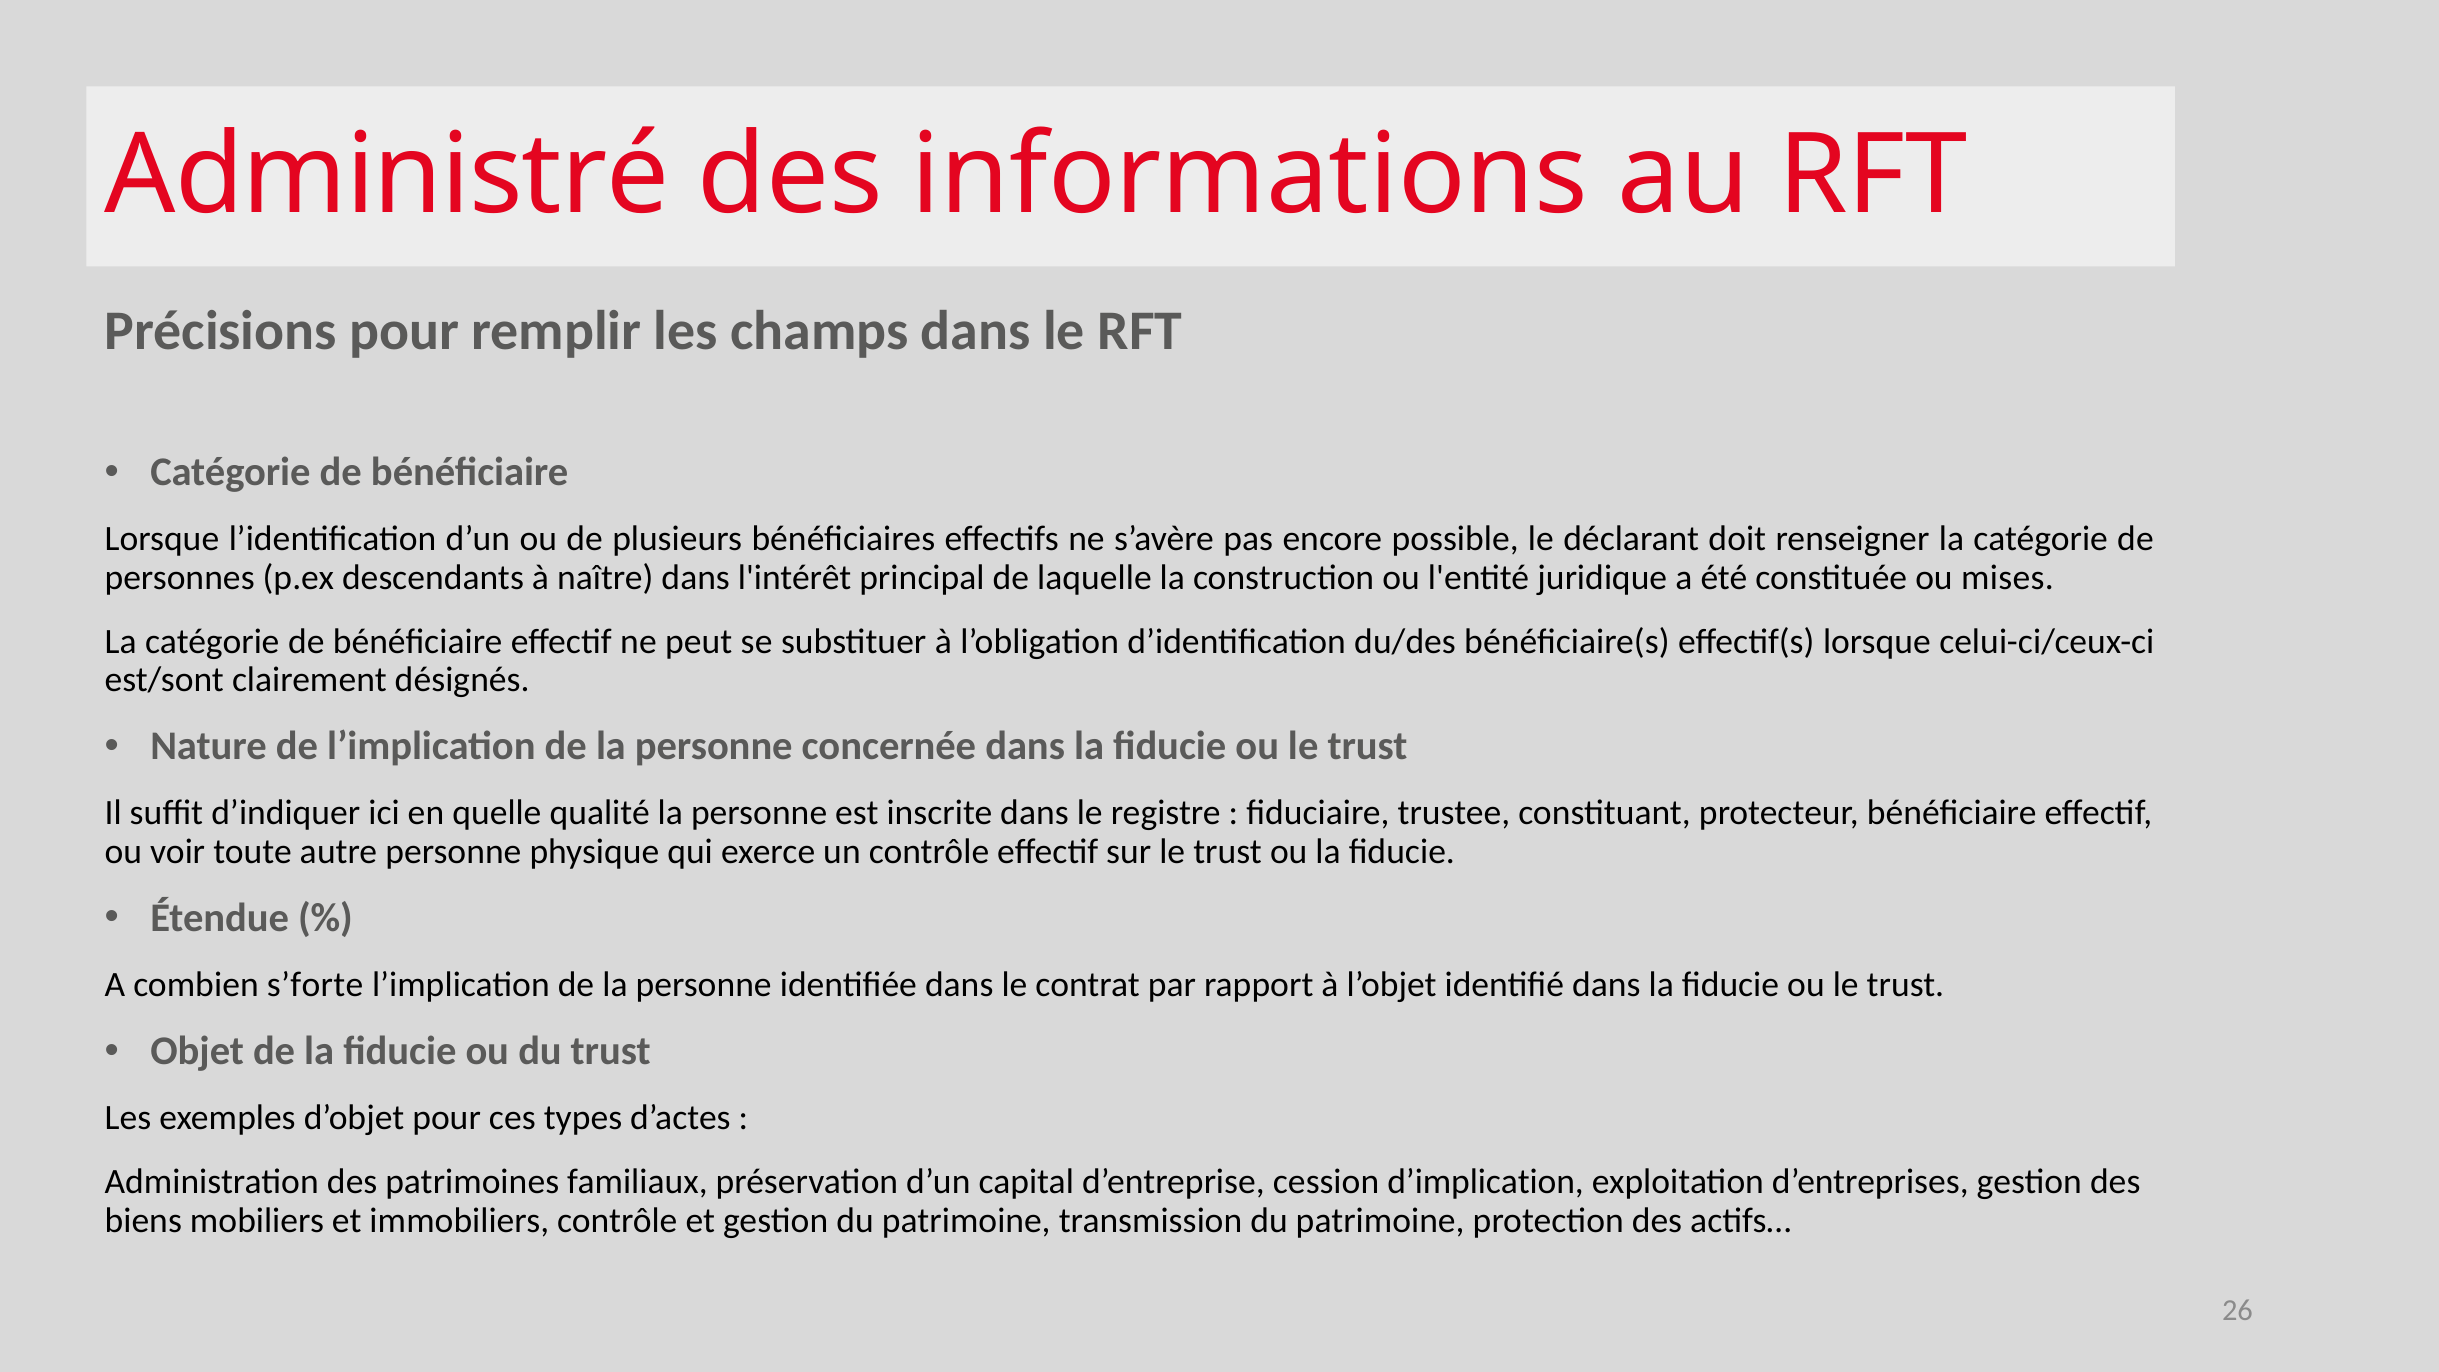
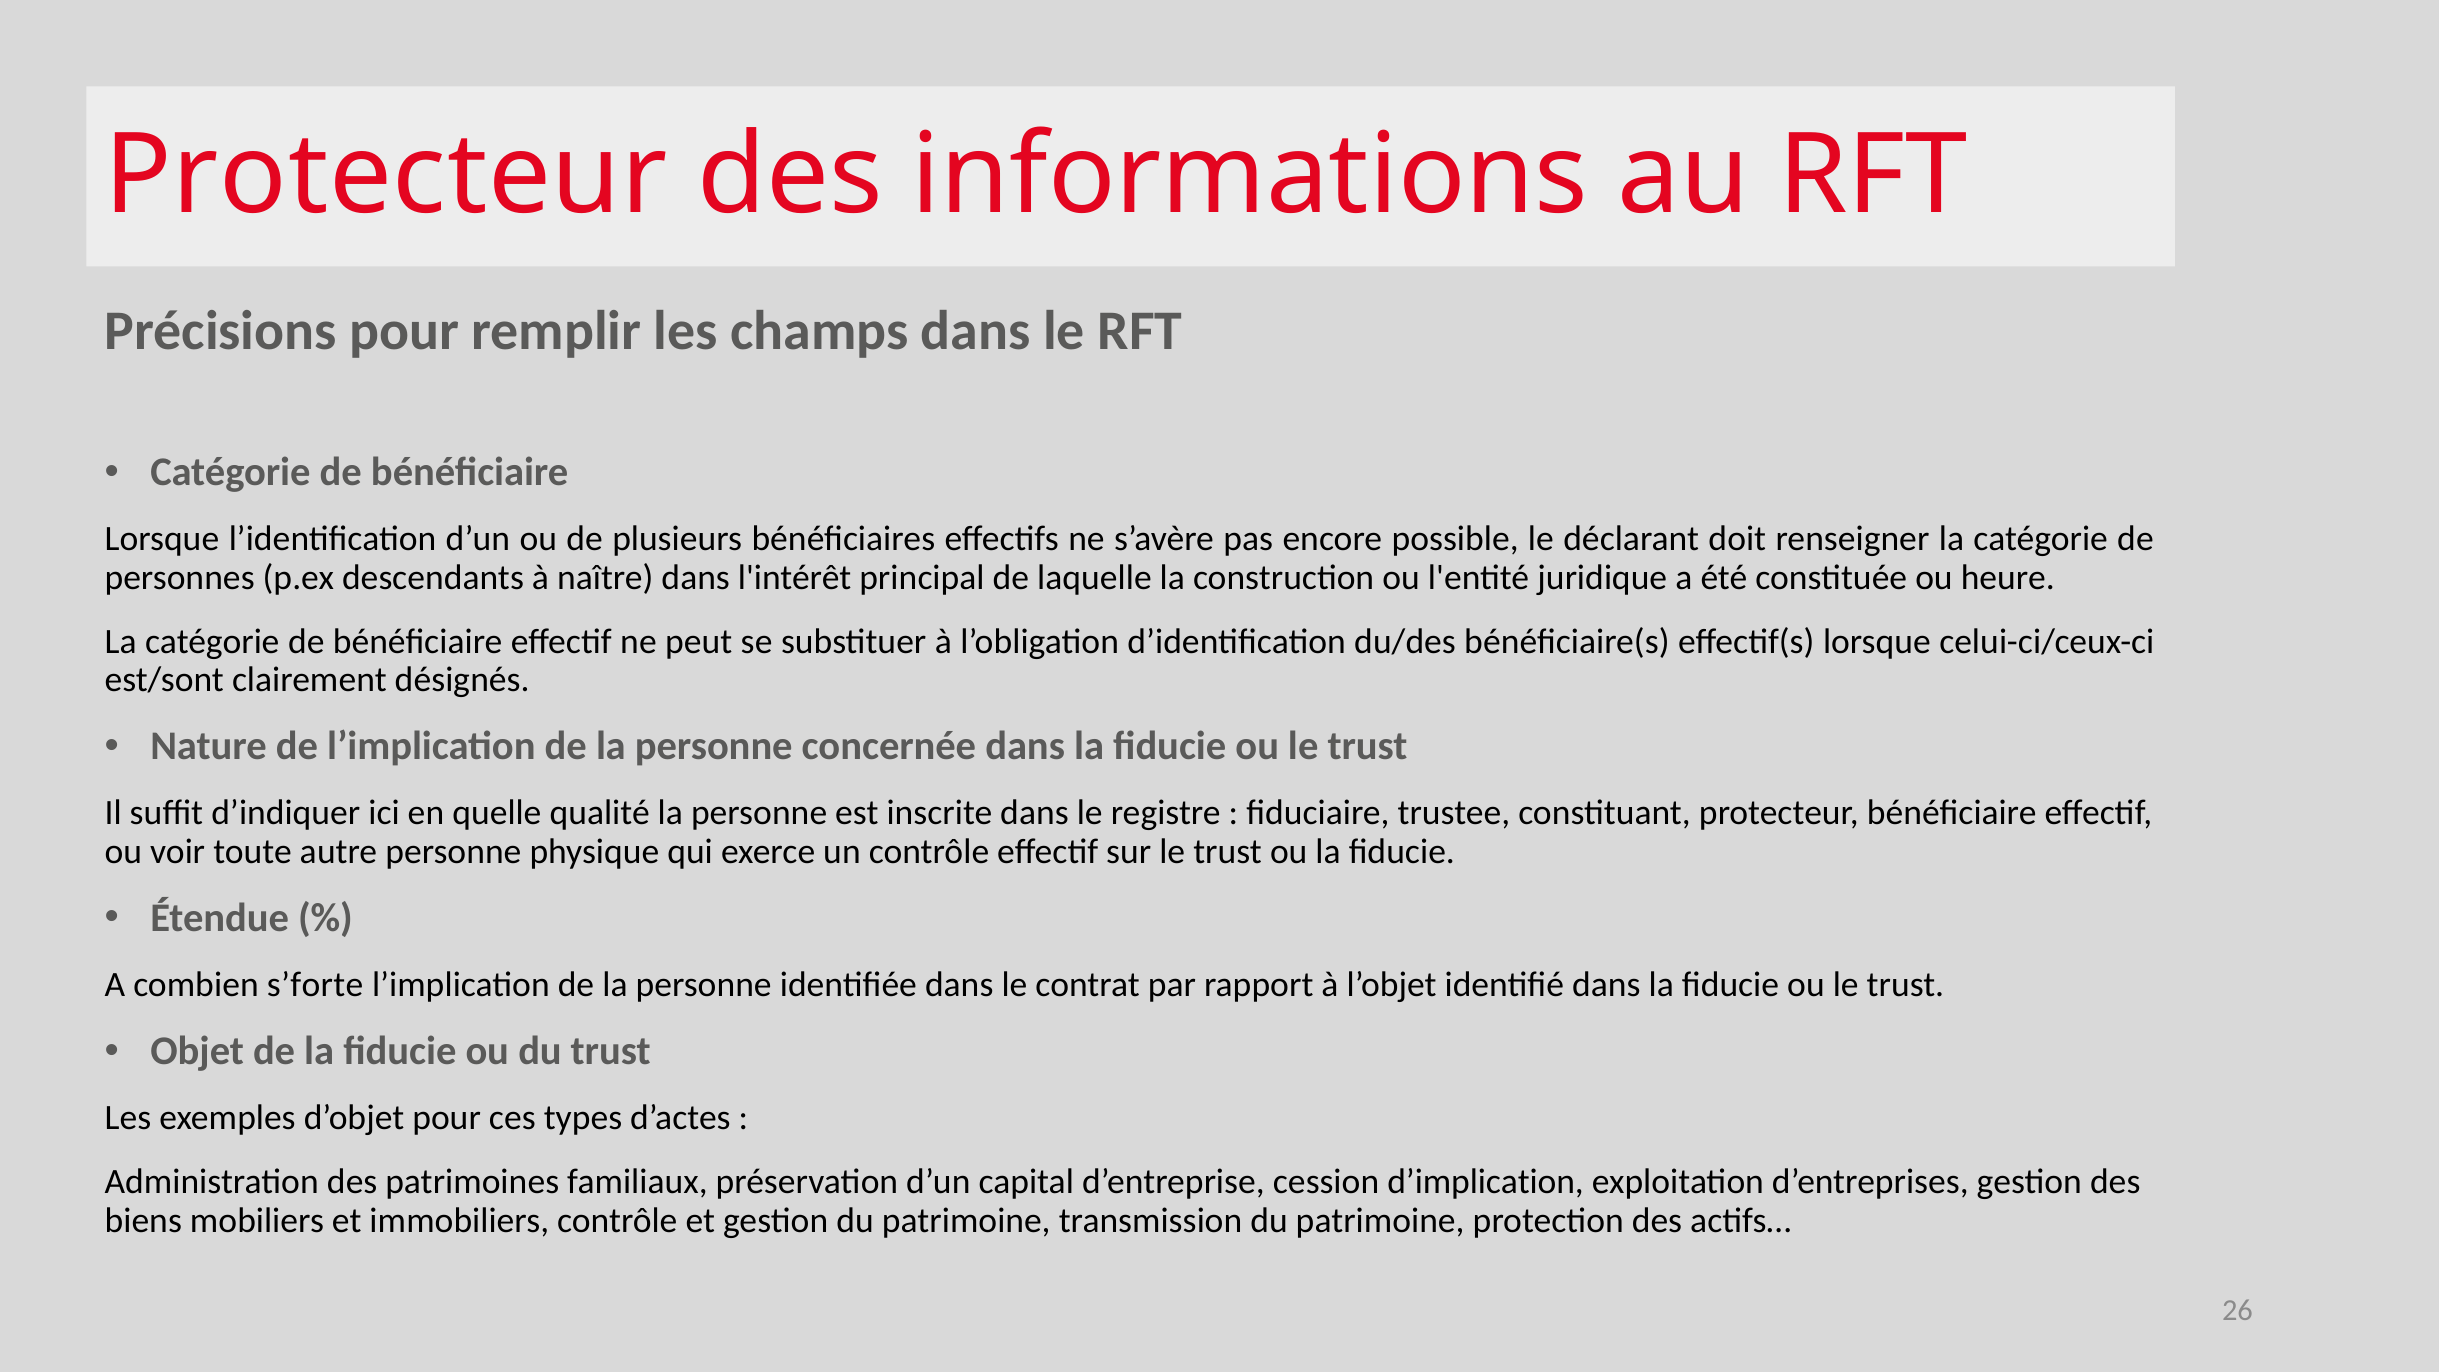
Administré: Administré -> Protecteur (386, 176)
mises: mises -> heure (2008, 578)
